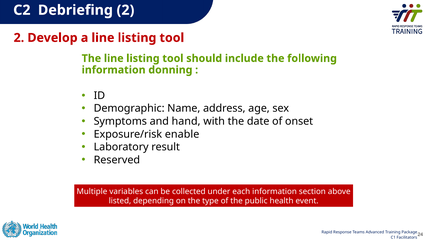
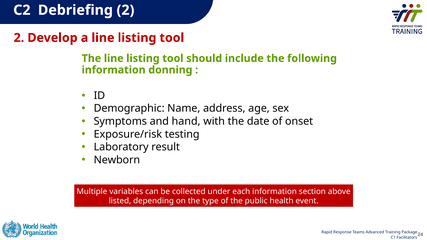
enable: enable -> testing (182, 134)
Reserved: Reserved -> Newborn (117, 160)
